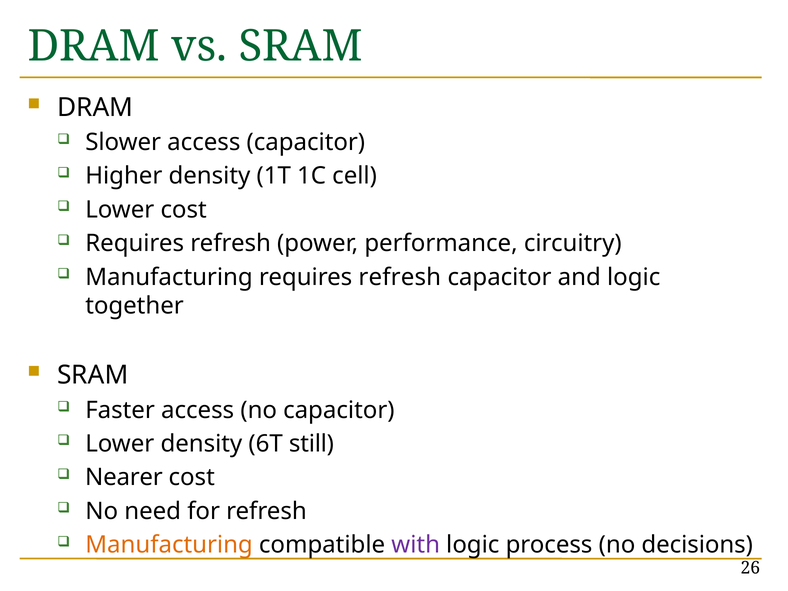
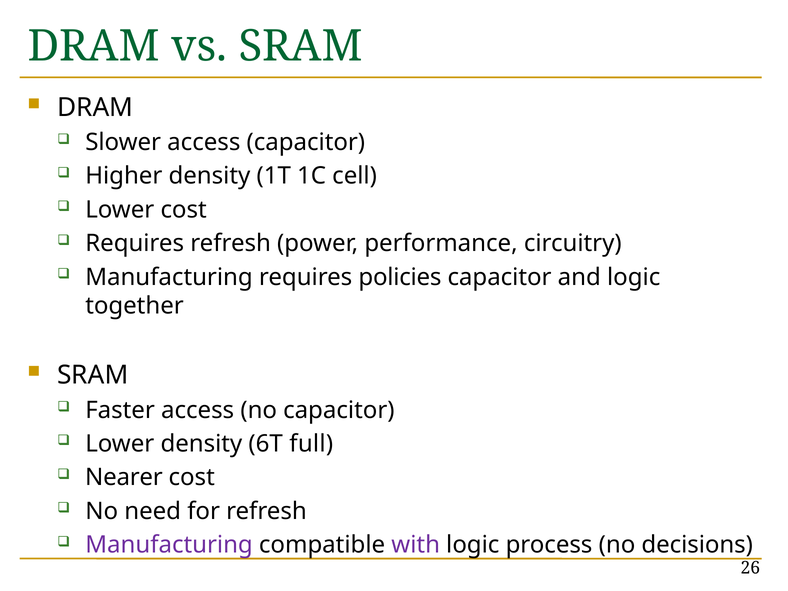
Manufacturing requires refresh: refresh -> policies (400, 277)
still: still -> full (311, 444)
Manufacturing colour: orange -> purple (169, 545)
